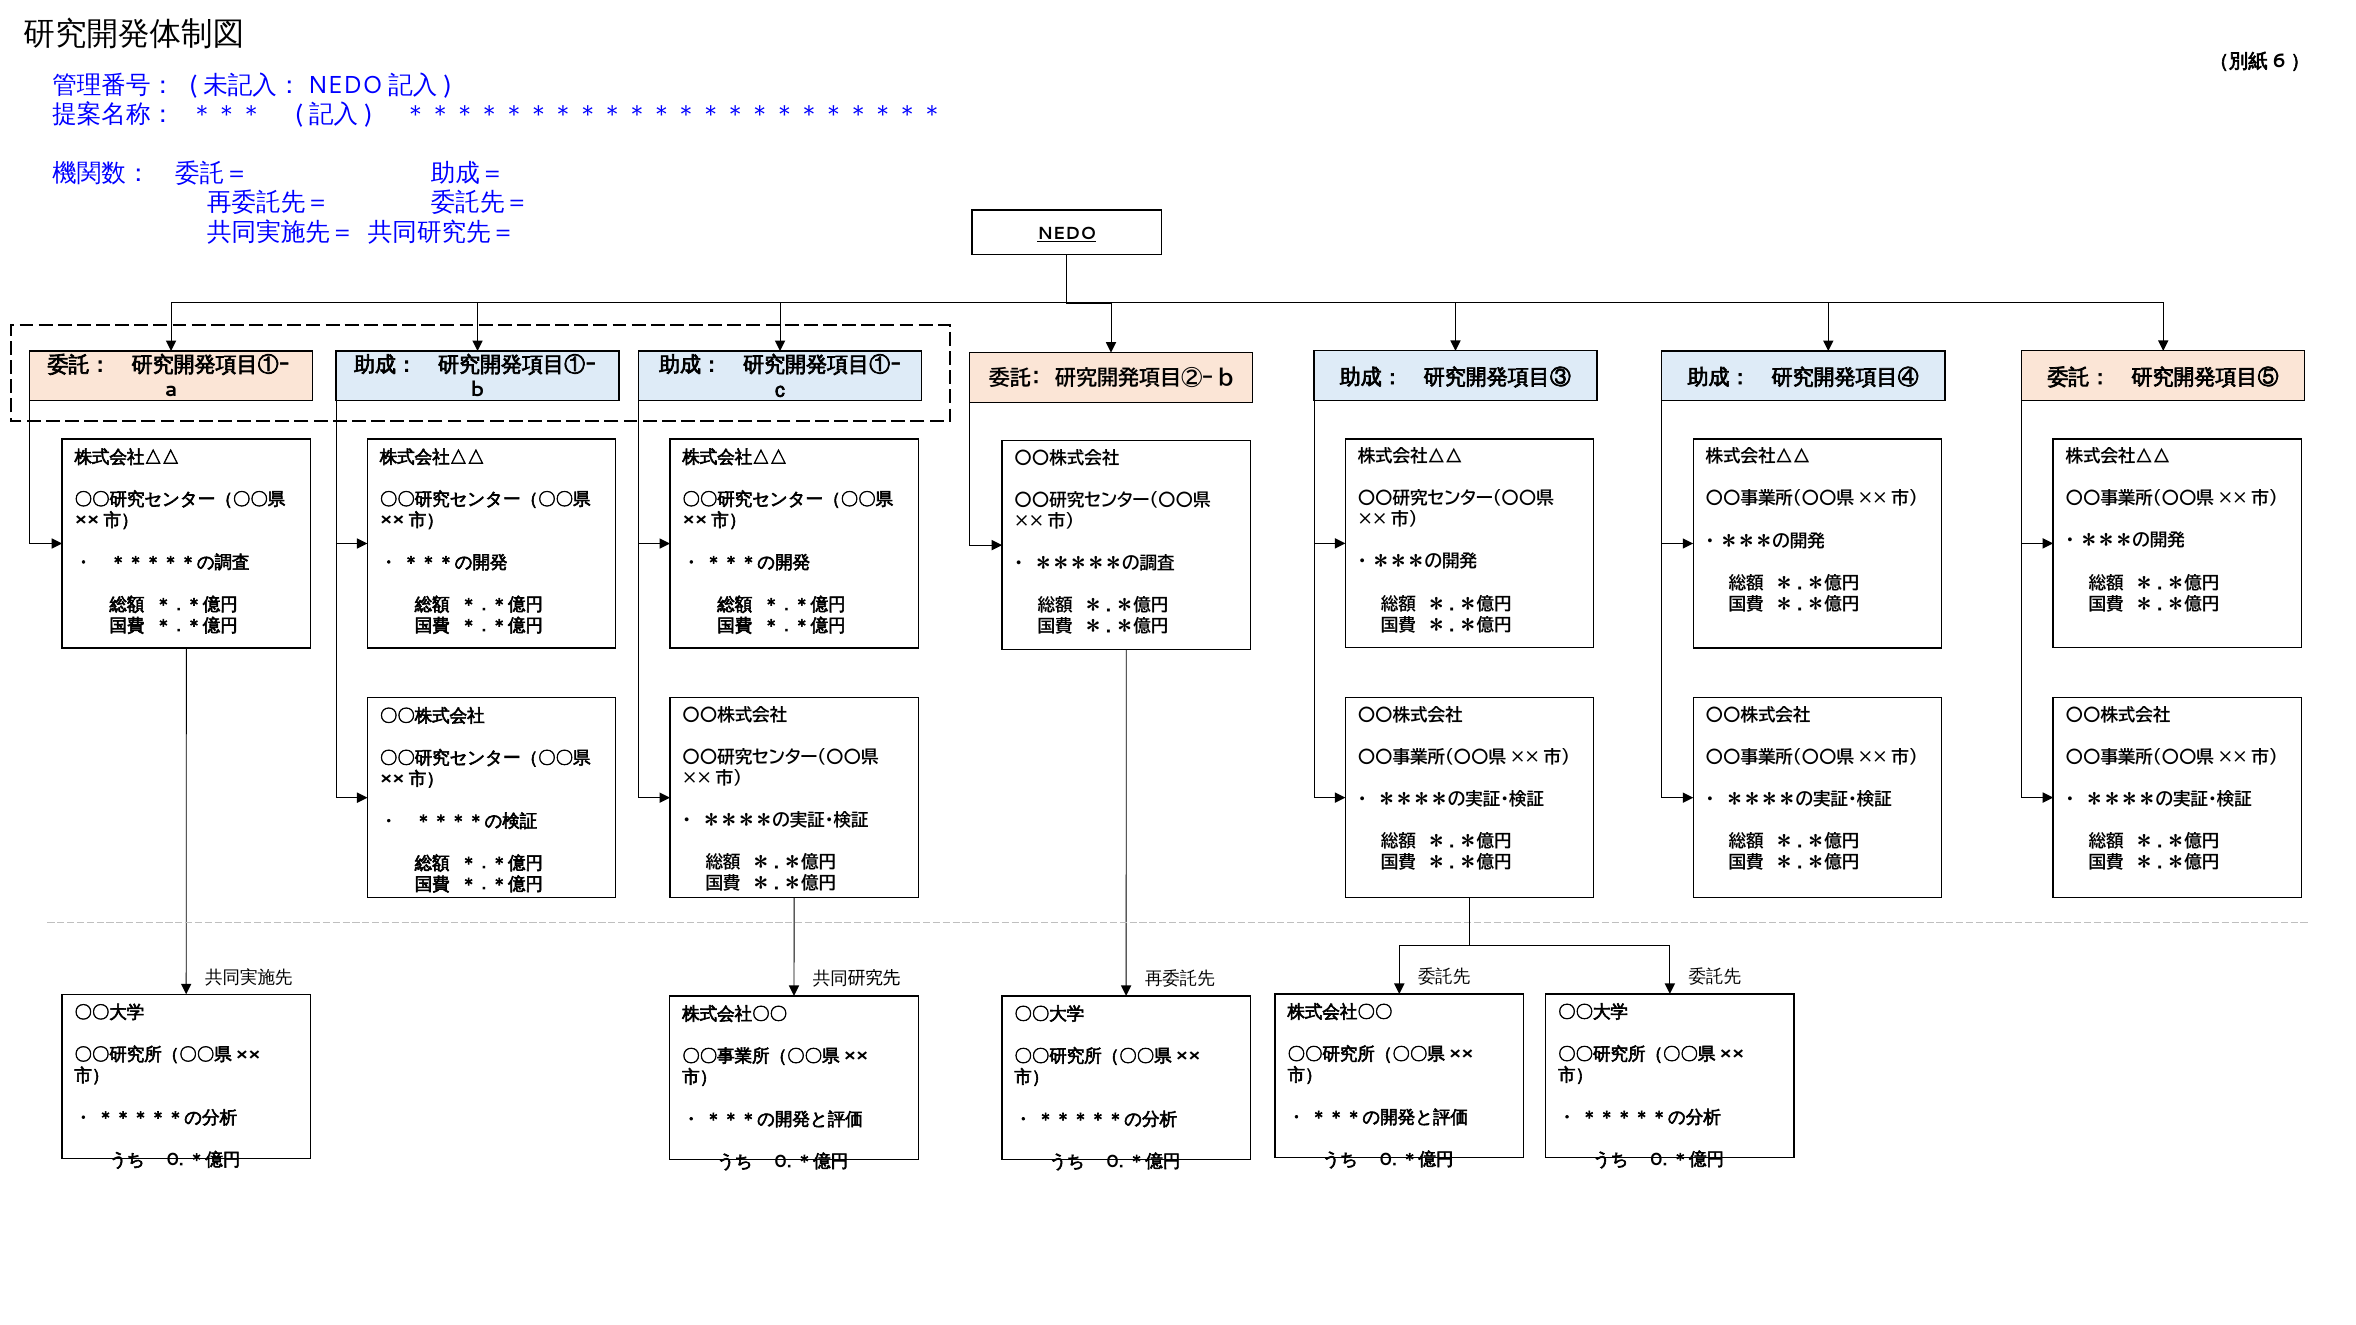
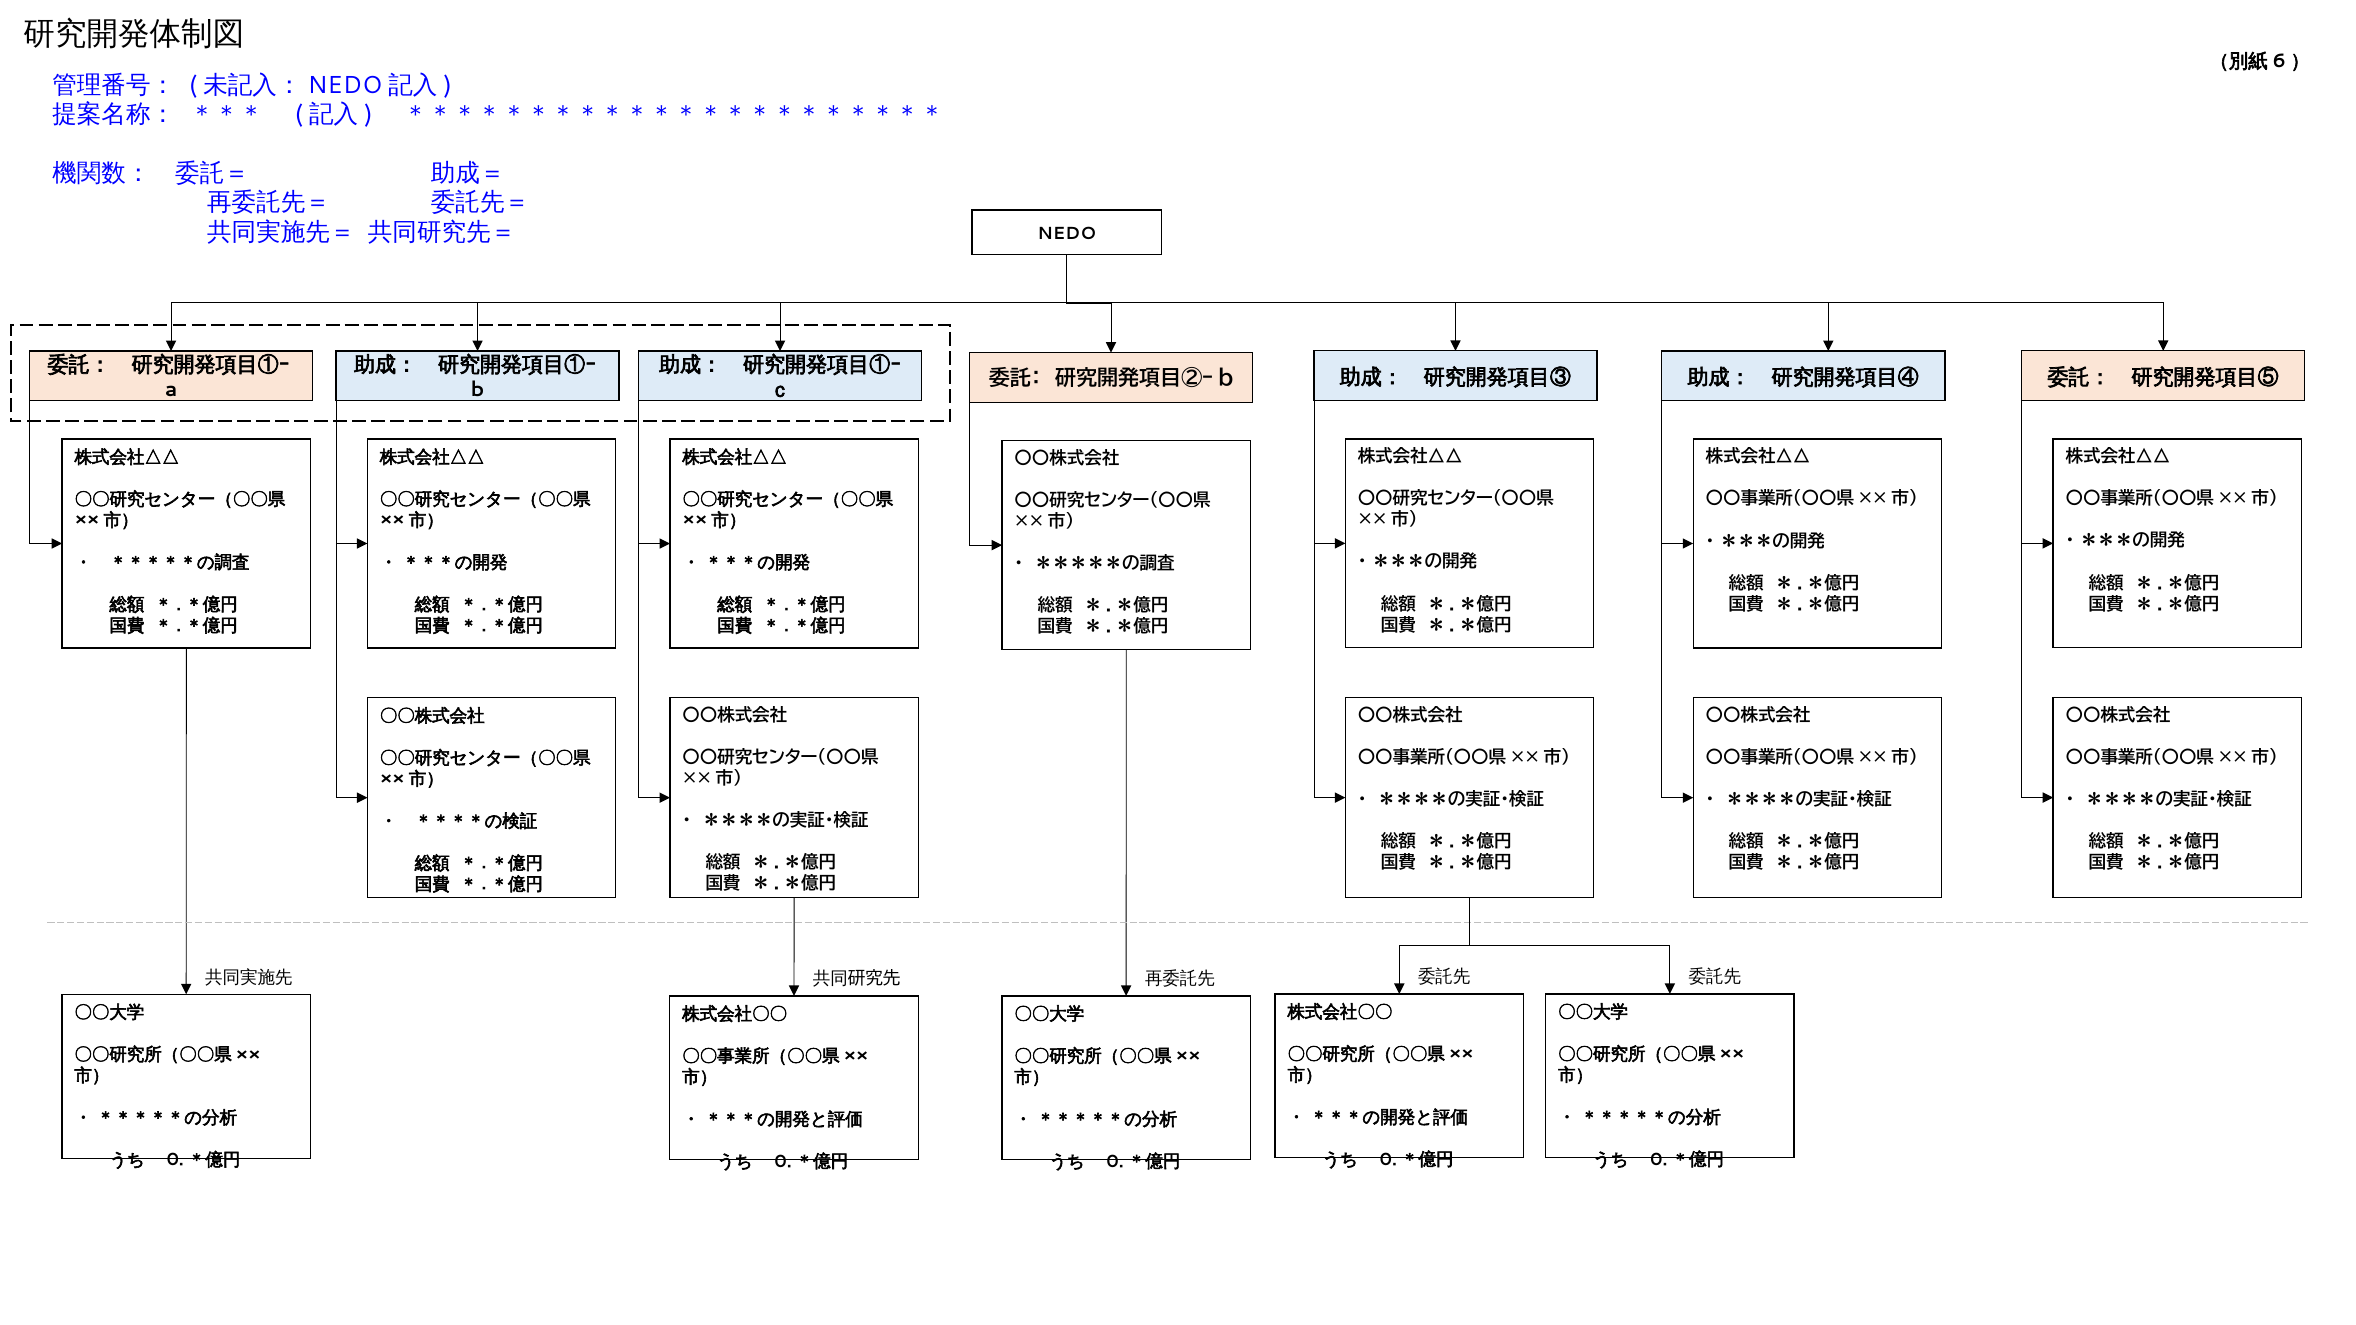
NEDO underline: present -> none (1067, 234)
